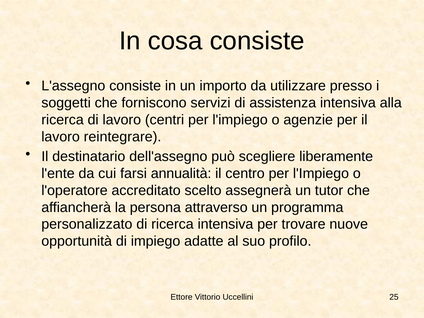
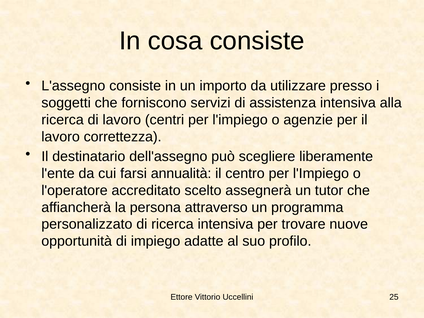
reintegrare: reintegrare -> correttezza (123, 137)
